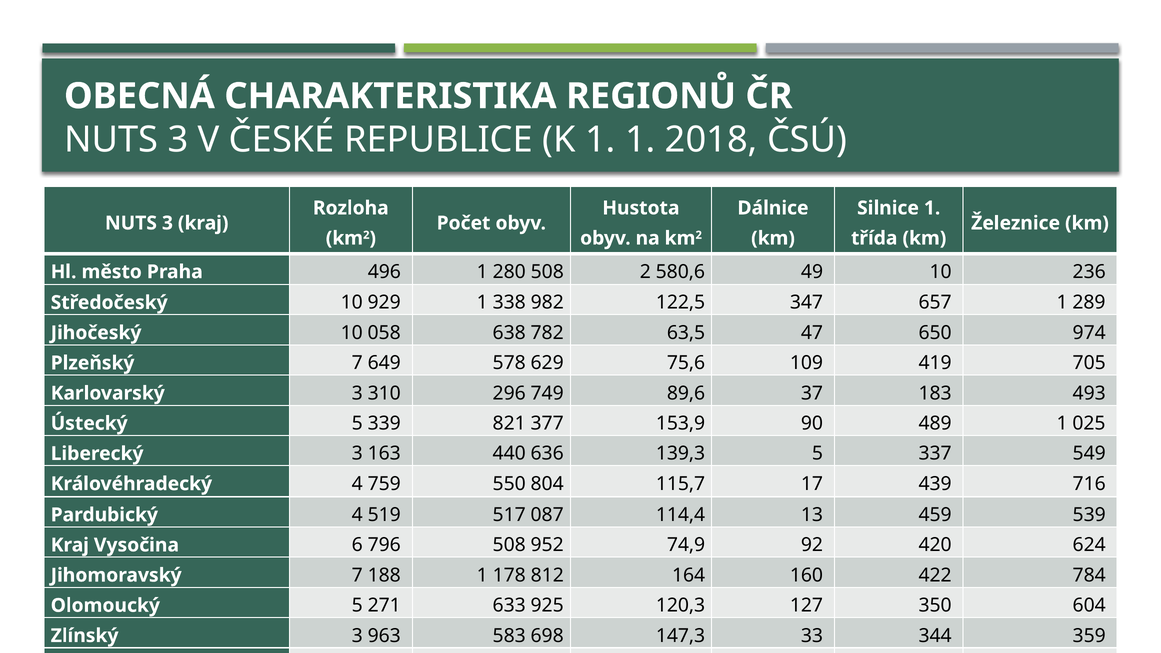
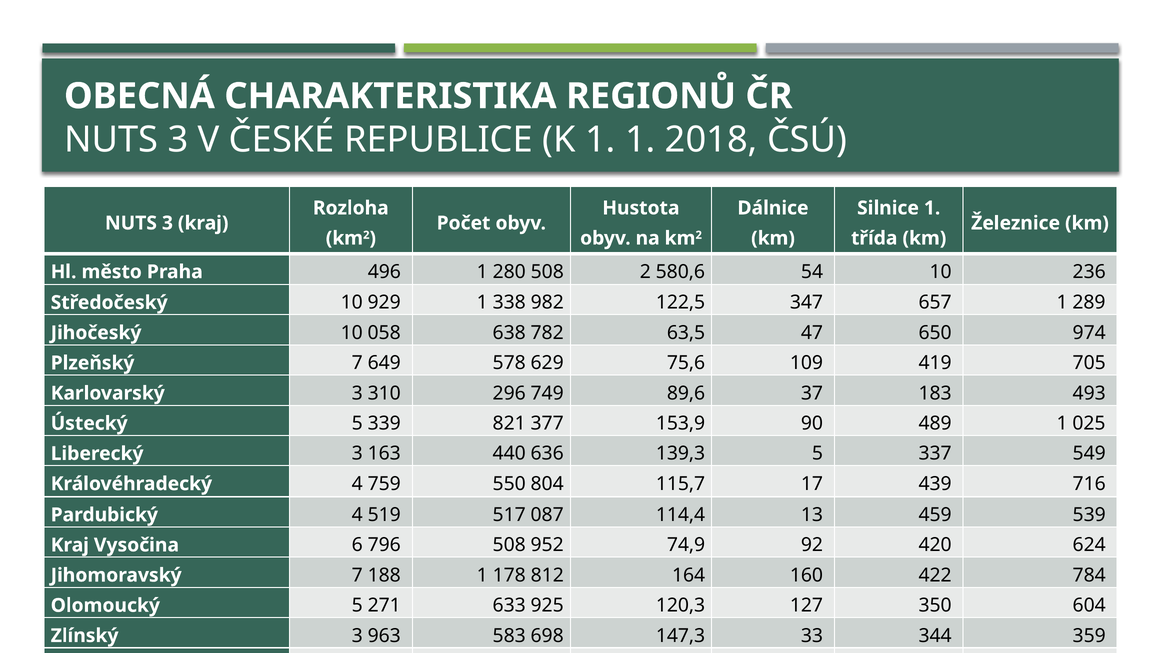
49: 49 -> 54 (812, 272)
